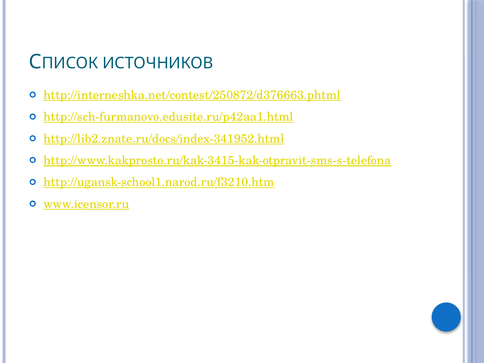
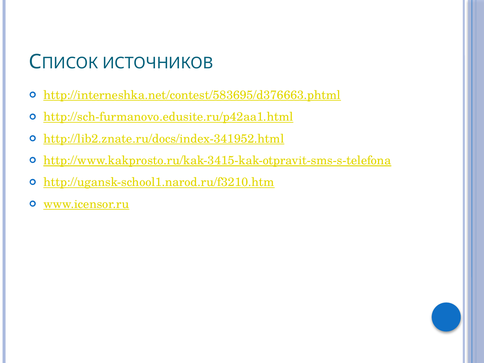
http://interneshka.net/contest/250872/d376663.phtml: http://interneshka.net/contest/250872/d376663.phtml -> http://interneshka.net/contest/583695/d376663.phtml (192, 95)
